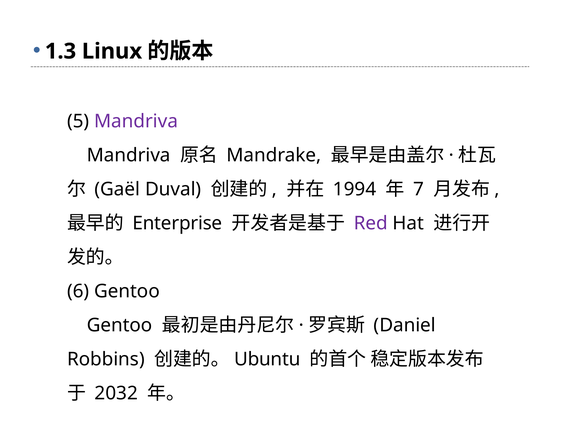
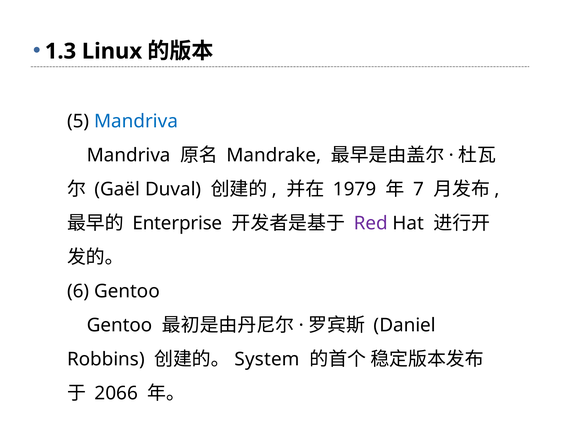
Mandriva colour: purple -> blue (136, 121)
1994: 1994 -> 1979 (355, 189)
Ubuntu: Ubuntu -> System (267, 359)
2032: 2032 -> 2066 (116, 393)
